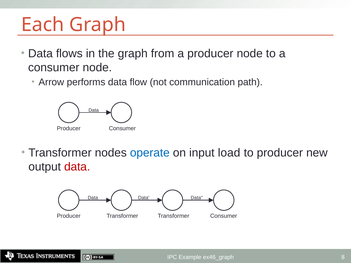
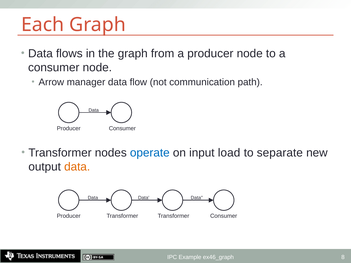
performs: performs -> manager (86, 82)
to producer: producer -> separate (280, 153)
data colour: red -> orange (77, 167)
